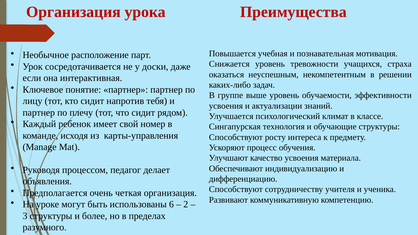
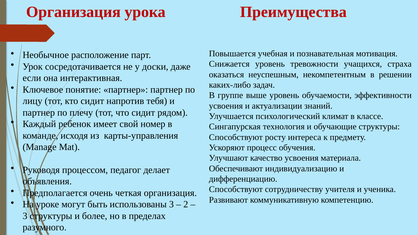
использованы 6: 6 -> 3 (171, 205)
